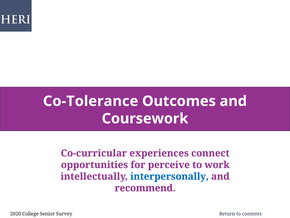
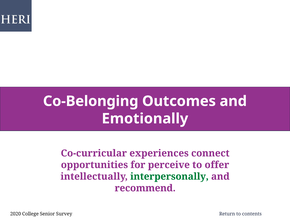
Co-Tolerance: Co-Tolerance -> Co-Belonging (91, 101)
Coursework: Coursework -> Emotionally (145, 118)
work: work -> offer (217, 164)
interpersonally colour: blue -> green (169, 176)
